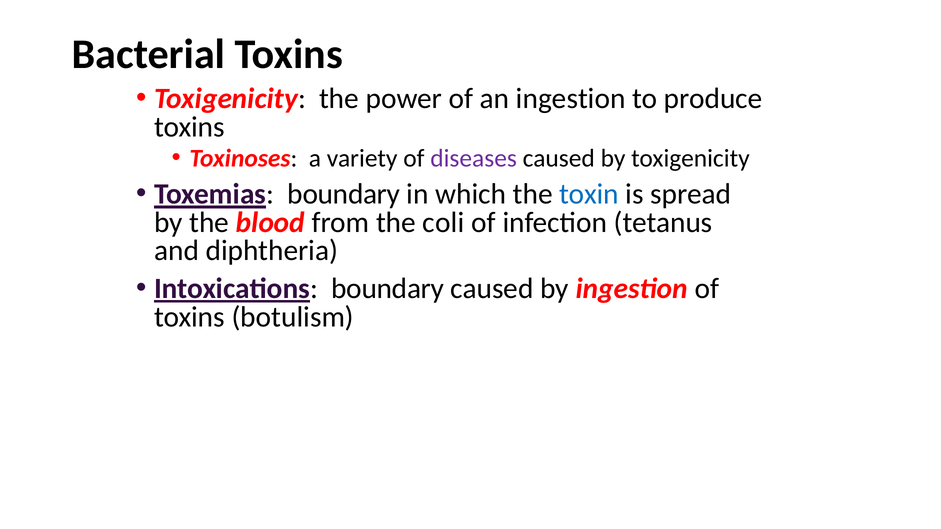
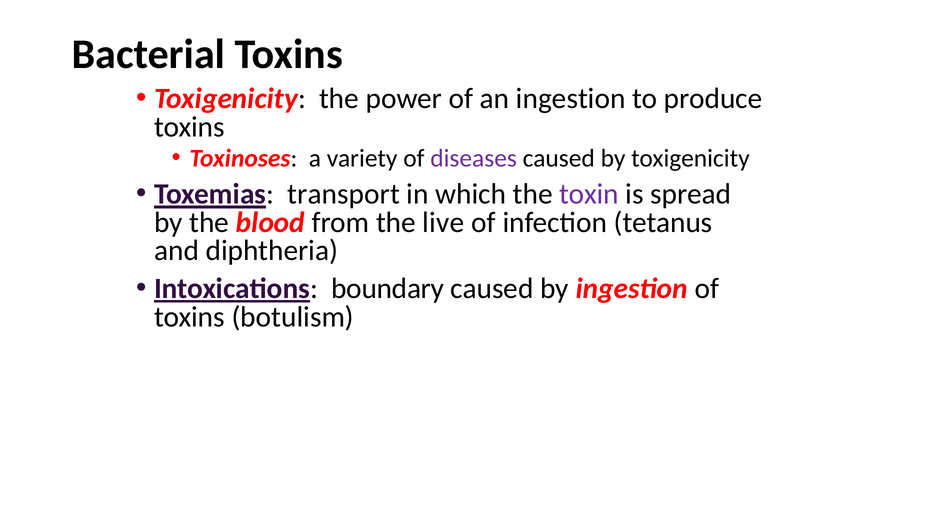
Toxemias boundary: boundary -> transport (344, 194)
toxin colour: blue -> purple (589, 194)
coli: coli -> live (444, 223)
